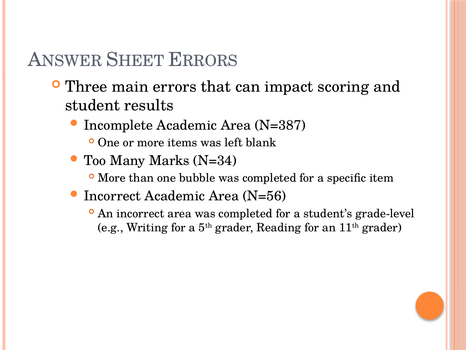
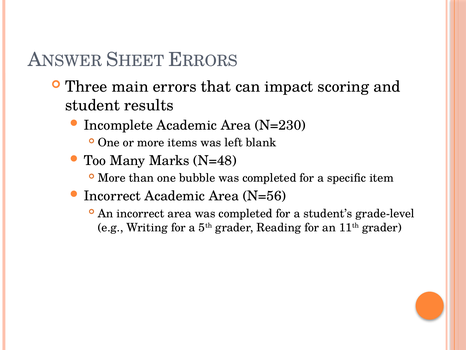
N=387: N=387 -> N=230 (280, 125)
N=34: N=34 -> N=48 (215, 161)
